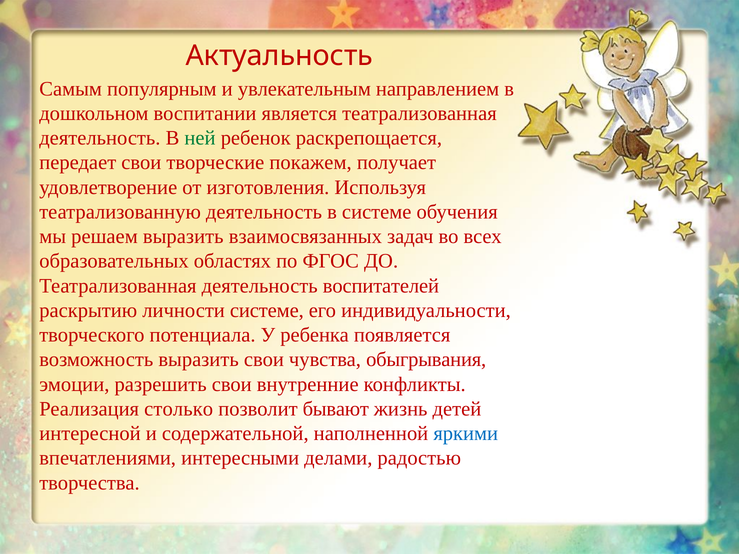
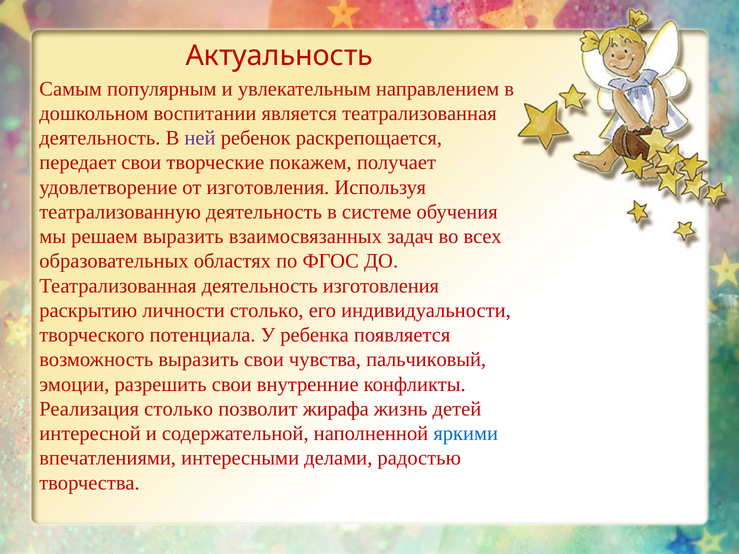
ней colour: green -> purple (200, 138)
деятельность воспитателей: воспитателей -> изготовления (381, 286)
личности системе: системе -> столько (267, 311)
обыгрывания: обыгрывания -> пальчиковый (426, 360)
бывают: бывают -> жирафа (336, 409)
